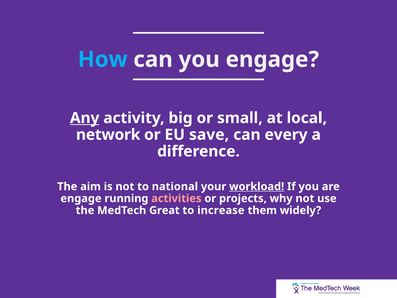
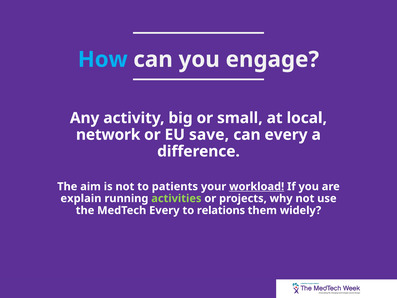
Any underline: present -> none (85, 118)
national: national -> patients (175, 186)
engage: engage -> explain (81, 198)
activities colour: pink -> light green (176, 198)
MedTech Great: Great -> Every (164, 210)
increase: increase -> relations (221, 210)
